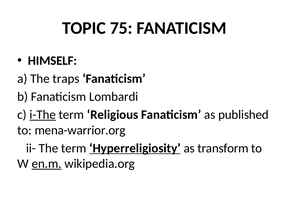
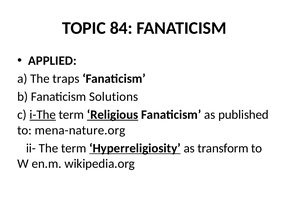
75: 75 -> 84 (121, 28)
HIMSELF: HIMSELF -> APPLIED (52, 61)
Lombardi: Lombardi -> Solutions (114, 97)
Religious underline: none -> present (113, 115)
mena-warrior.org: mena-warrior.org -> mena-nature.org (80, 130)
en.m underline: present -> none (47, 163)
